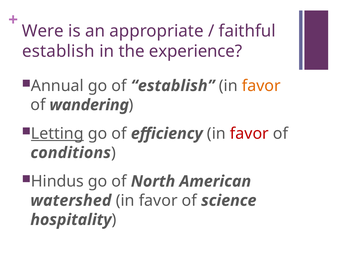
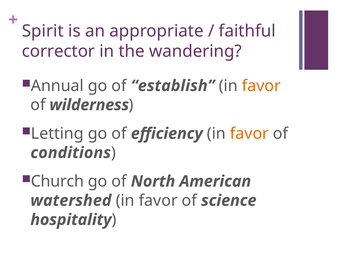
Were: Were -> Spirit (43, 31)
establish: establish -> corrector (58, 51)
experience: experience -> wandering (195, 51)
wandering: wandering -> wilderness (89, 105)
Letting underline: present -> none (57, 134)
favor colour: red -> orange (249, 134)
Hindus: Hindus -> Church (57, 182)
